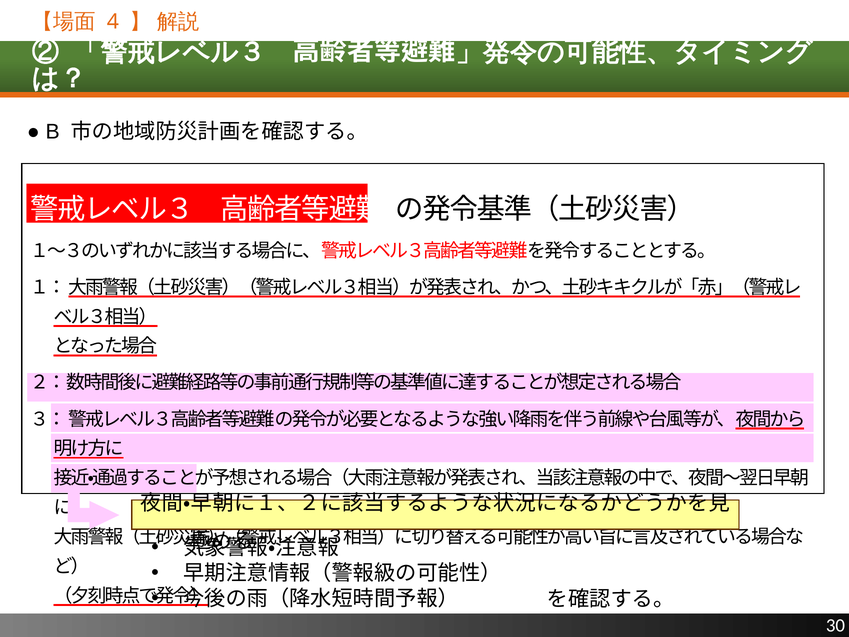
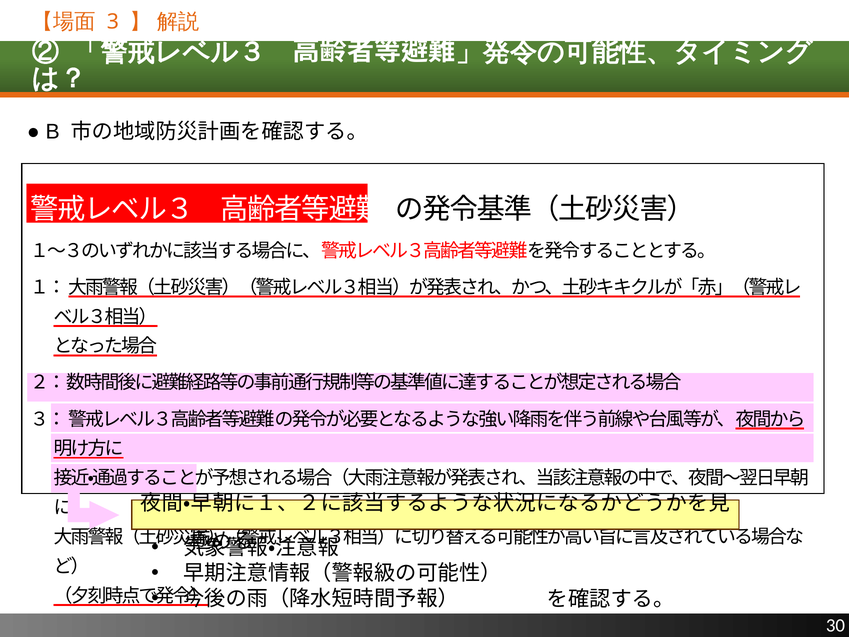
4: 4 -> 3 (113, 22)
